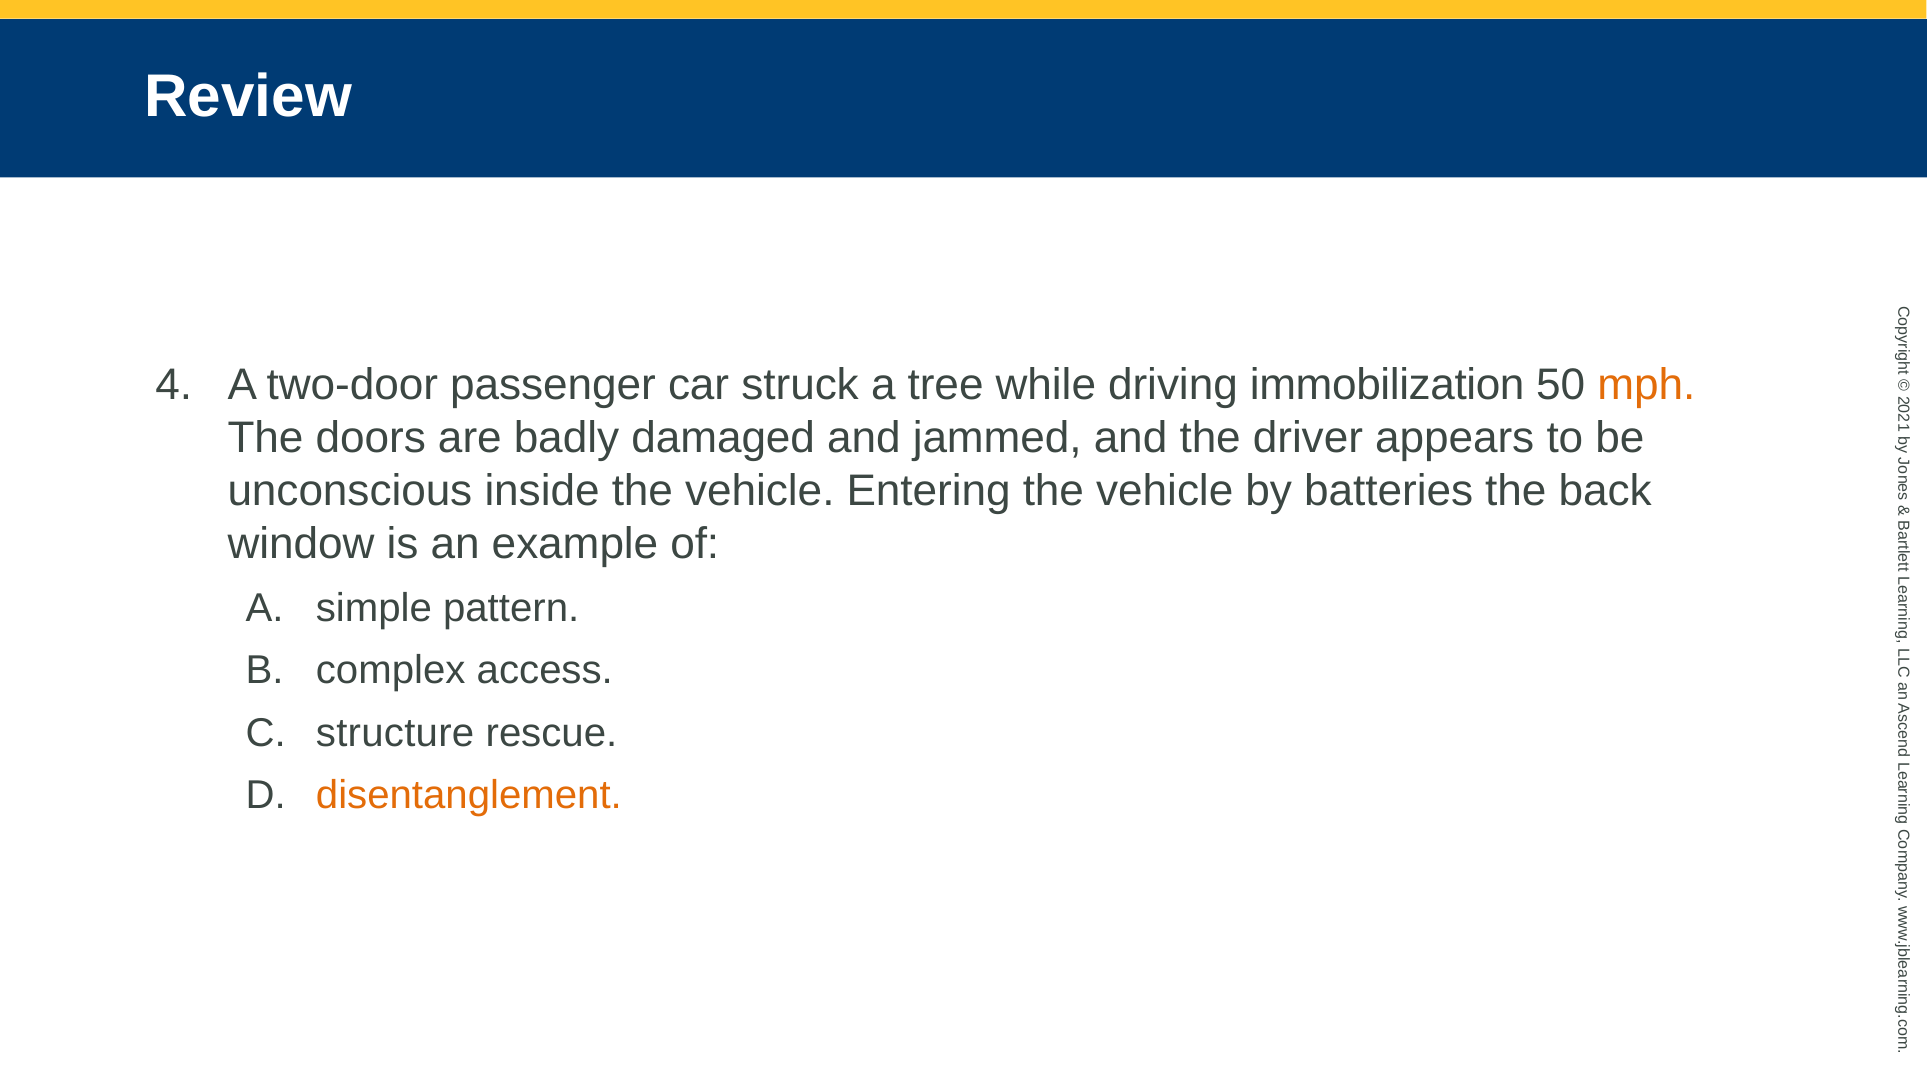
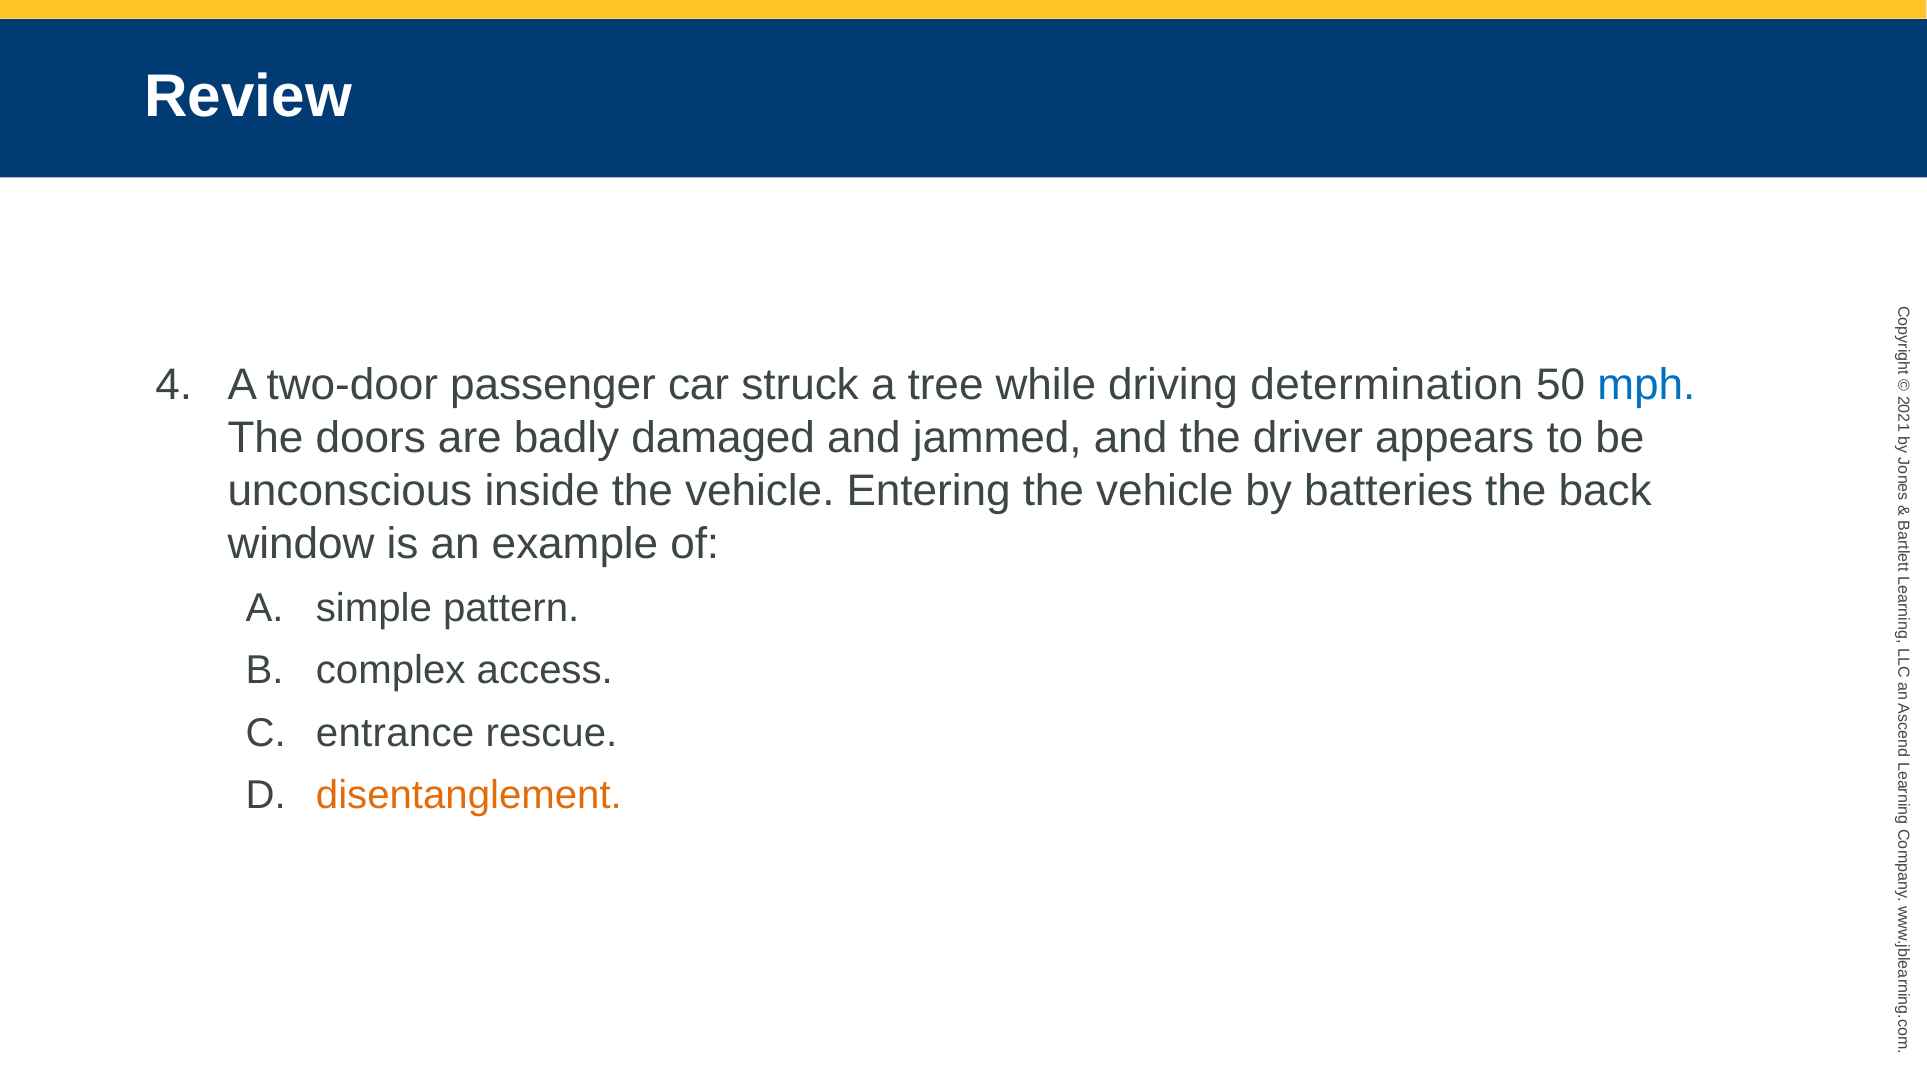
immobilization: immobilization -> determination (1387, 385)
mph colour: orange -> blue (1646, 385)
structure: structure -> entrance (395, 733)
